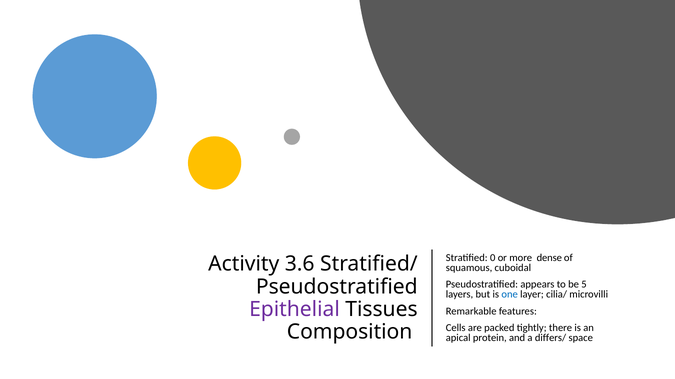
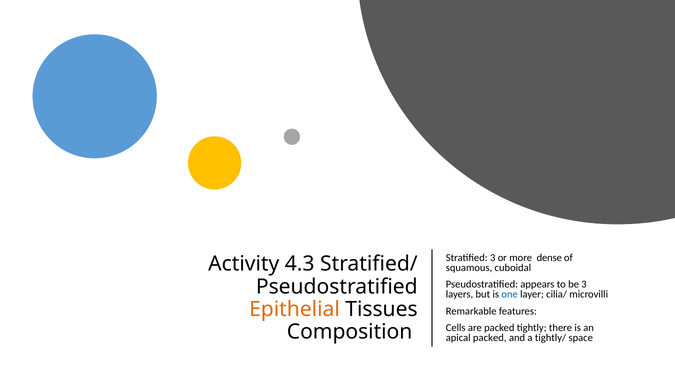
Stratified 0: 0 -> 3 (493, 258)
3.6: 3.6 -> 4.3 (300, 264)
be 5: 5 -> 3 (584, 285)
Epithelial colour: purple -> orange (295, 310)
apical protein: protein -> packed (490, 338)
differs/: differs/ -> tightly/ (551, 338)
